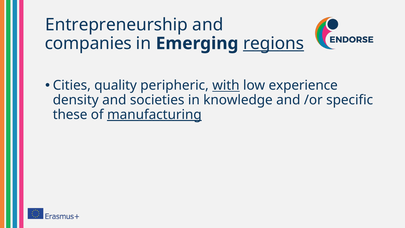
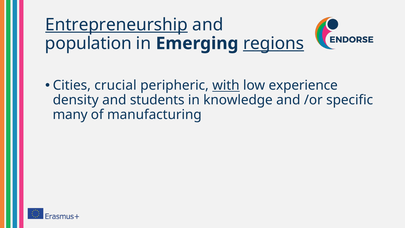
Entrepreneurship underline: none -> present (117, 25)
companies: companies -> population (88, 43)
quality: quality -> crucial (115, 85)
societies: societies -> students (157, 100)
these: these -> many (70, 115)
manufacturing underline: present -> none (154, 115)
